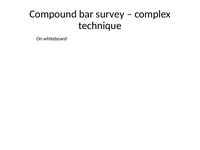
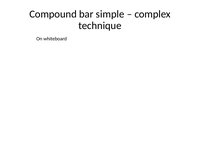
survey: survey -> simple (110, 14)
